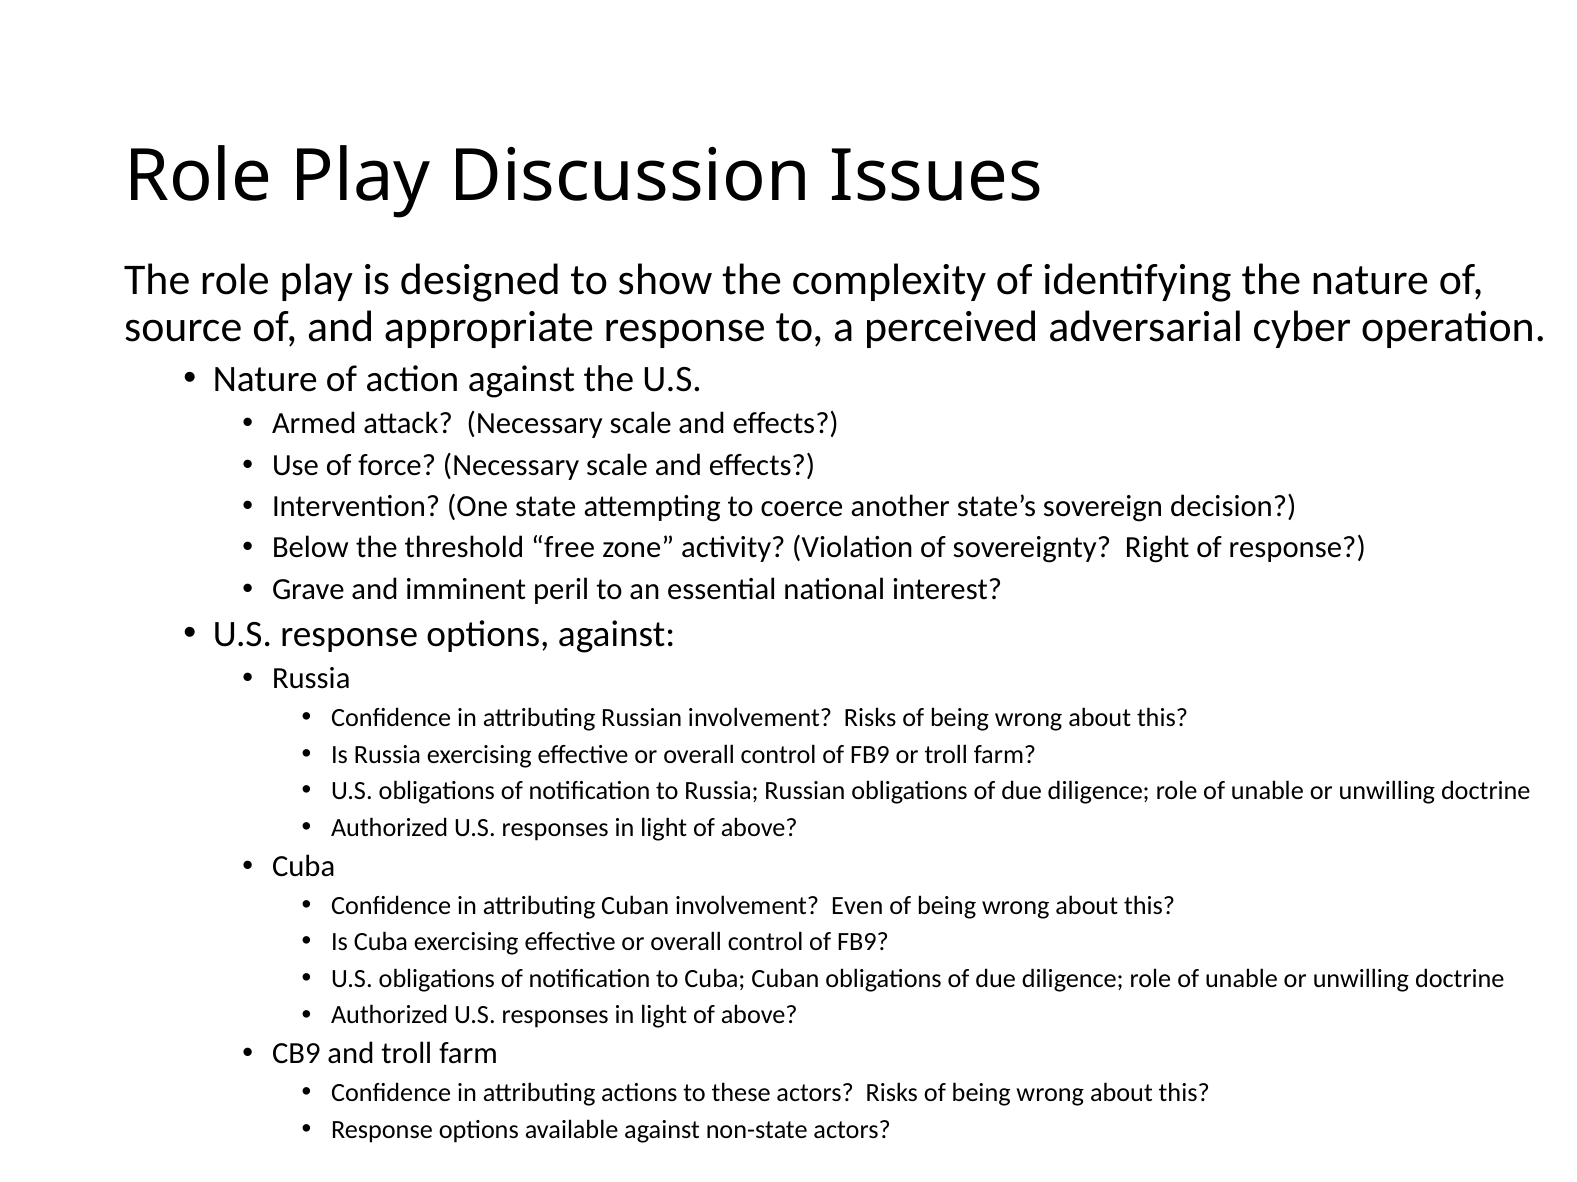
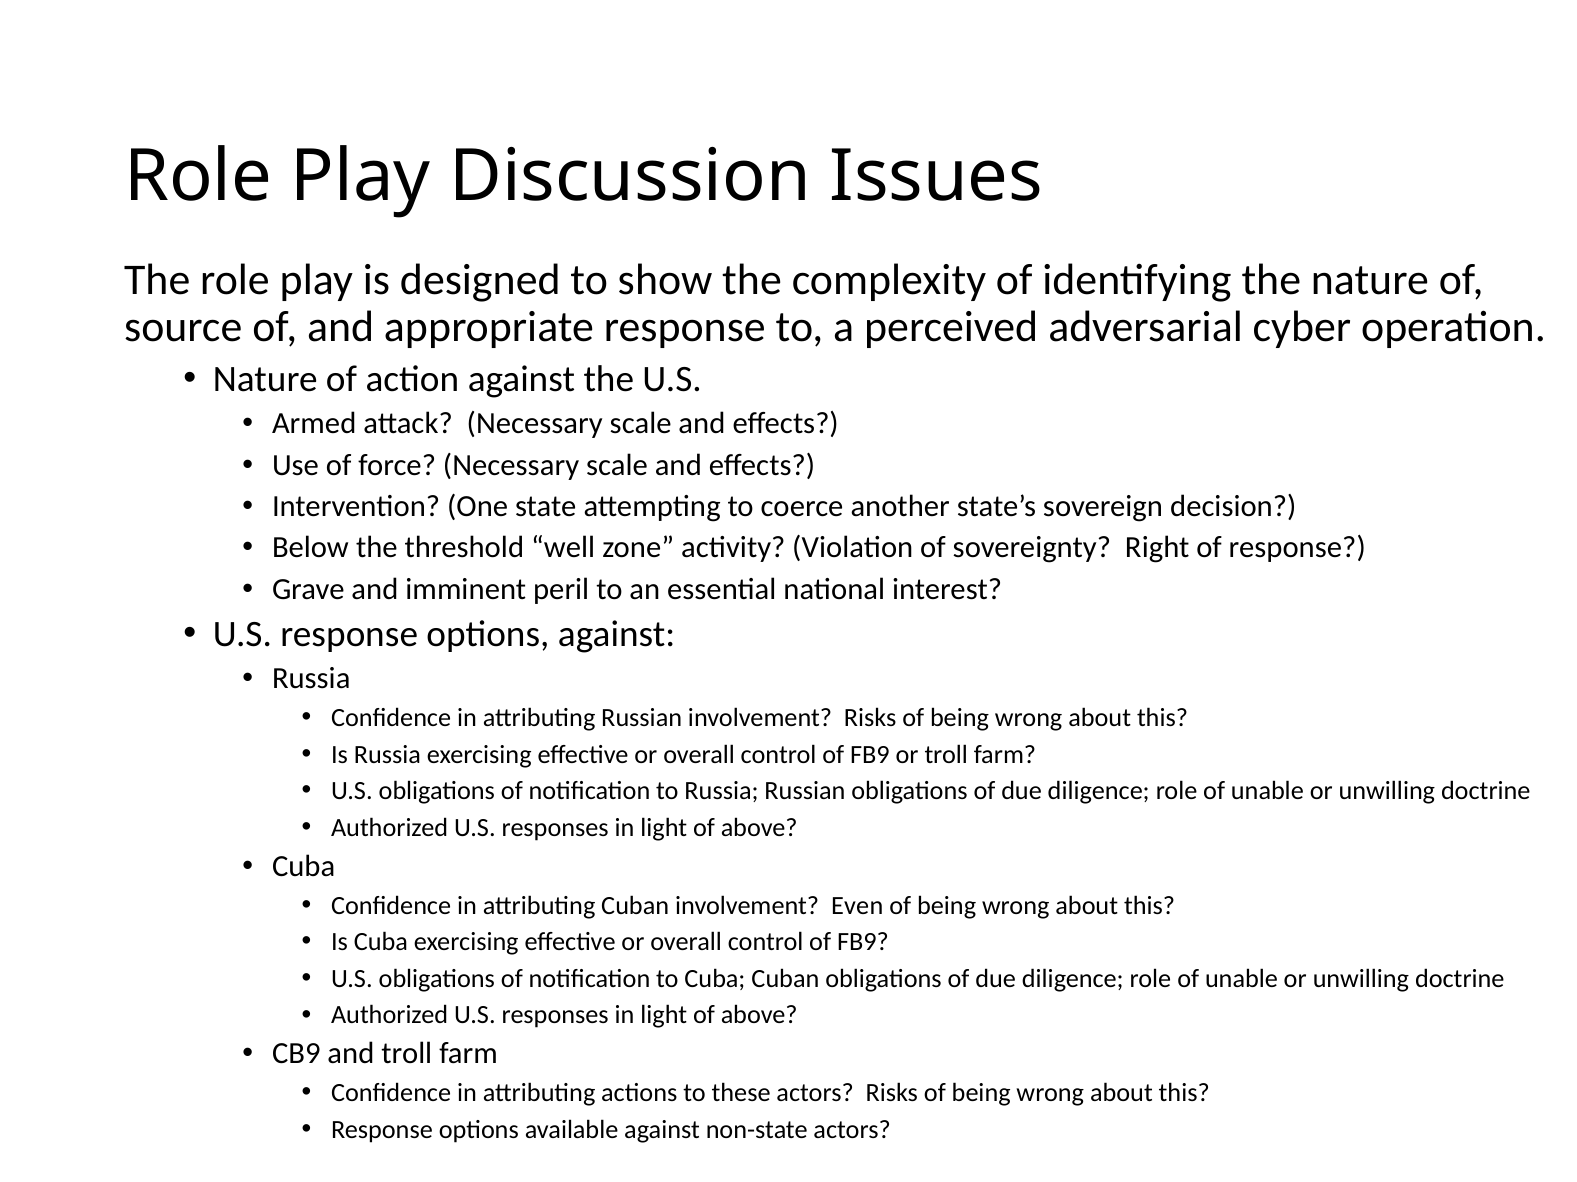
free: free -> well (563, 548)
